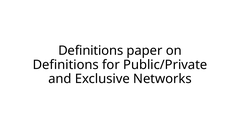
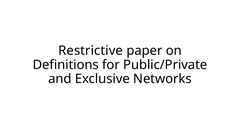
Definitions: Definitions -> Restrictive (91, 51)
